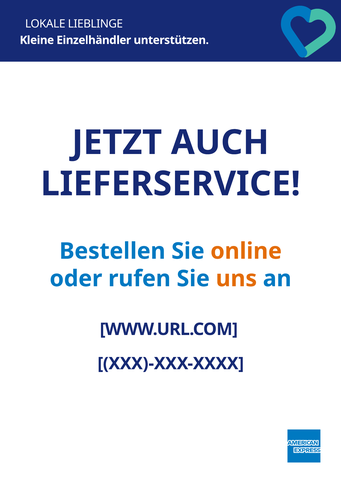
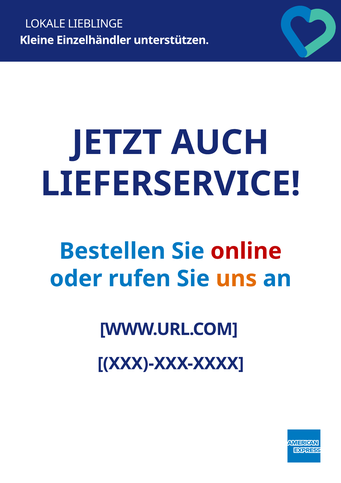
online colour: orange -> red (246, 251)
